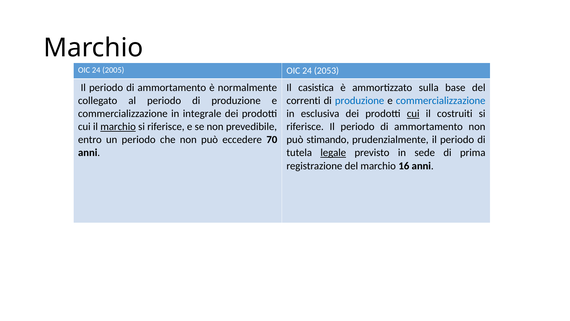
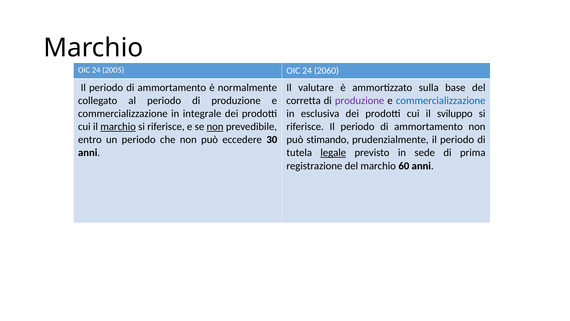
2053: 2053 -> 2060 (326, 71)
casistica: casistica -> valutare (316, 87)
correnti: correnti -> corretta (304, 100)
produzione colour: blue -> purple (360, 100)
cui underline: present -> none (413, 113)
costruiti: costruiti -> sviluppo (455, 113)
non underline: none -> present (215, 127)
70: 70 -> 30 (272, 140)
16: 16 -> 60 (404, 166)
